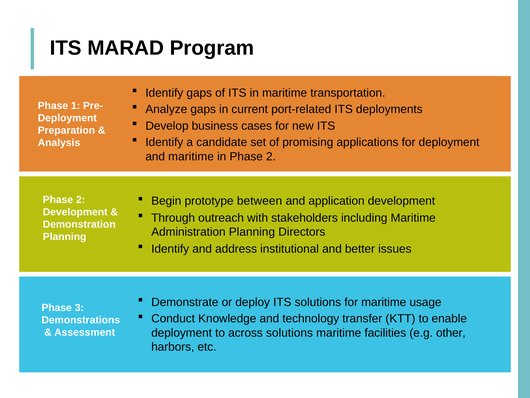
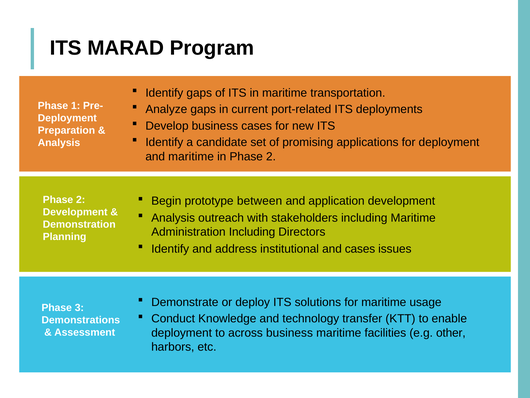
Through: Through -> Analysis (173, 218)
Administration Planning: Planning -> Including (252, 232)
and better: better -> cases (360, 249)
across solutions: solutions -> business (289, 332)
